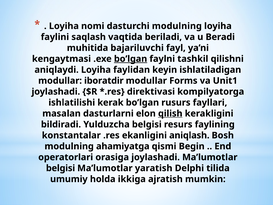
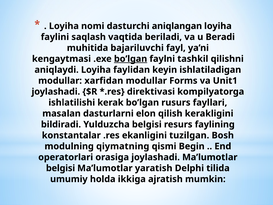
dasturchi modulning: modulning -> aniqlangan (177, 26)
iboratdir: iboratdir -> xarfidan (104, 81)
qilish underline: present -> none (170, 113)
aniqlash: aniqlash -> tuzilgan (189, 135)
ahamiyatga: ahamiyatga -> qiymatning (123, 146)
